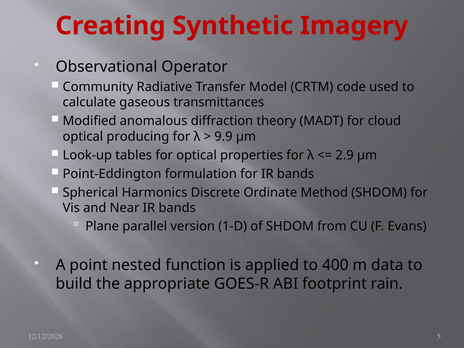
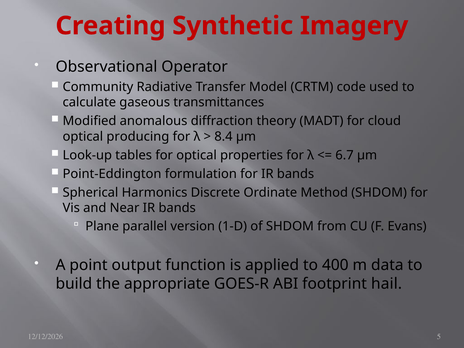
9.9: 9.9 -> 8.4 (223, 136)
2.9: 2.9 -> 6.7 (345, 155)
nested: nested -> output (136, 265)
rain: rain -> hail (387, 284)
